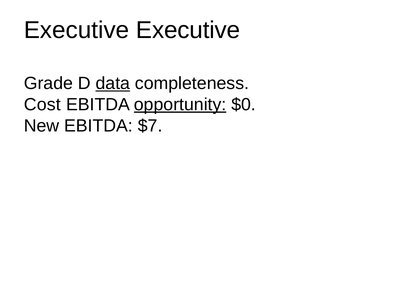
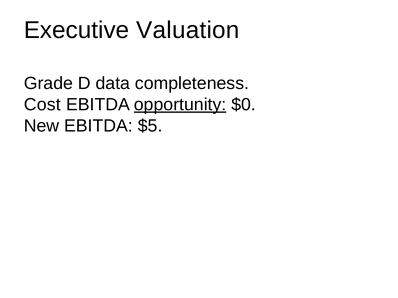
Executive Executive: Executive -> Valuation (188, 30)
data underline: present -> none (113, 83)
$7: $7 -> $5 (150, 126)
